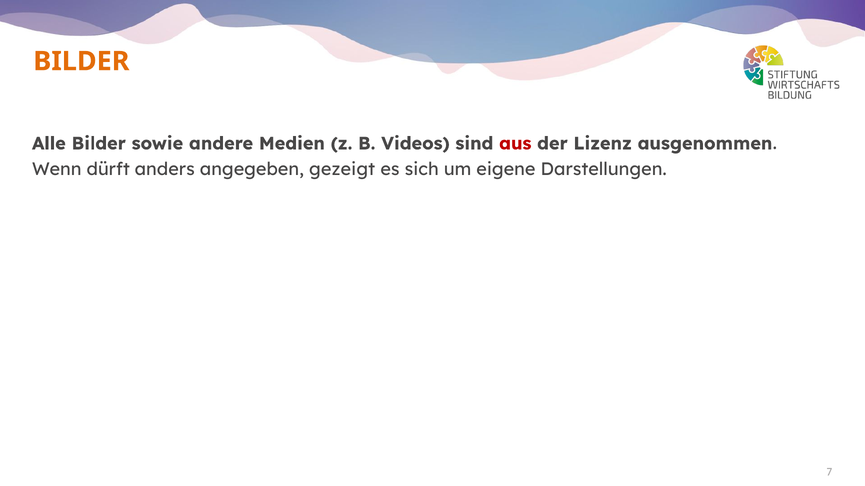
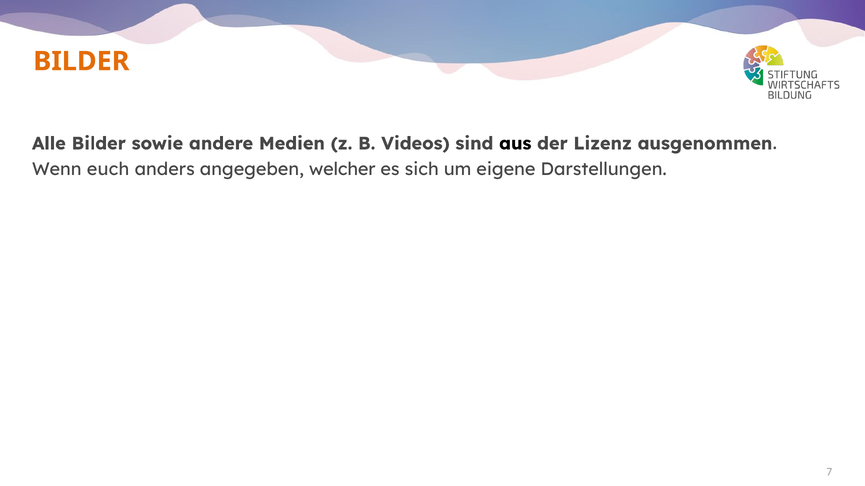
aus colour: red -> black (515, 144)
dürft: dürft -> euch (108, 170)
gezeigt: gezeigt -> welcher (342, 170)
